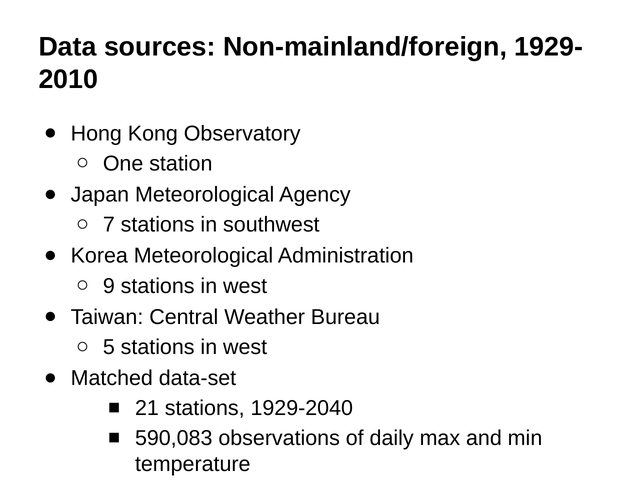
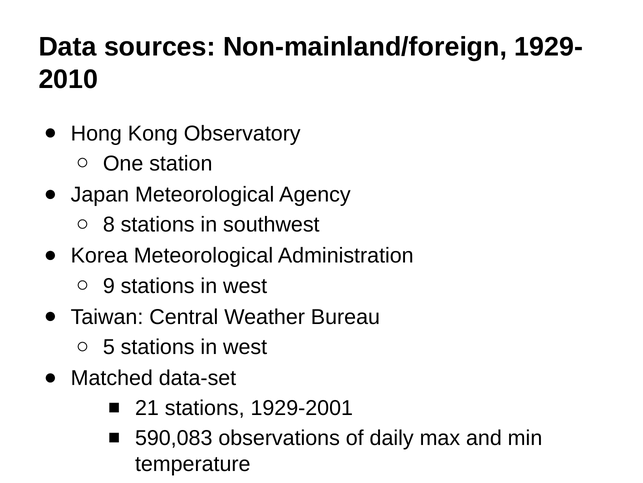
7: 7 -> 8 (109, 224)
1929-2040: 1929-2040 -> 1929-2001 (302, 408)
